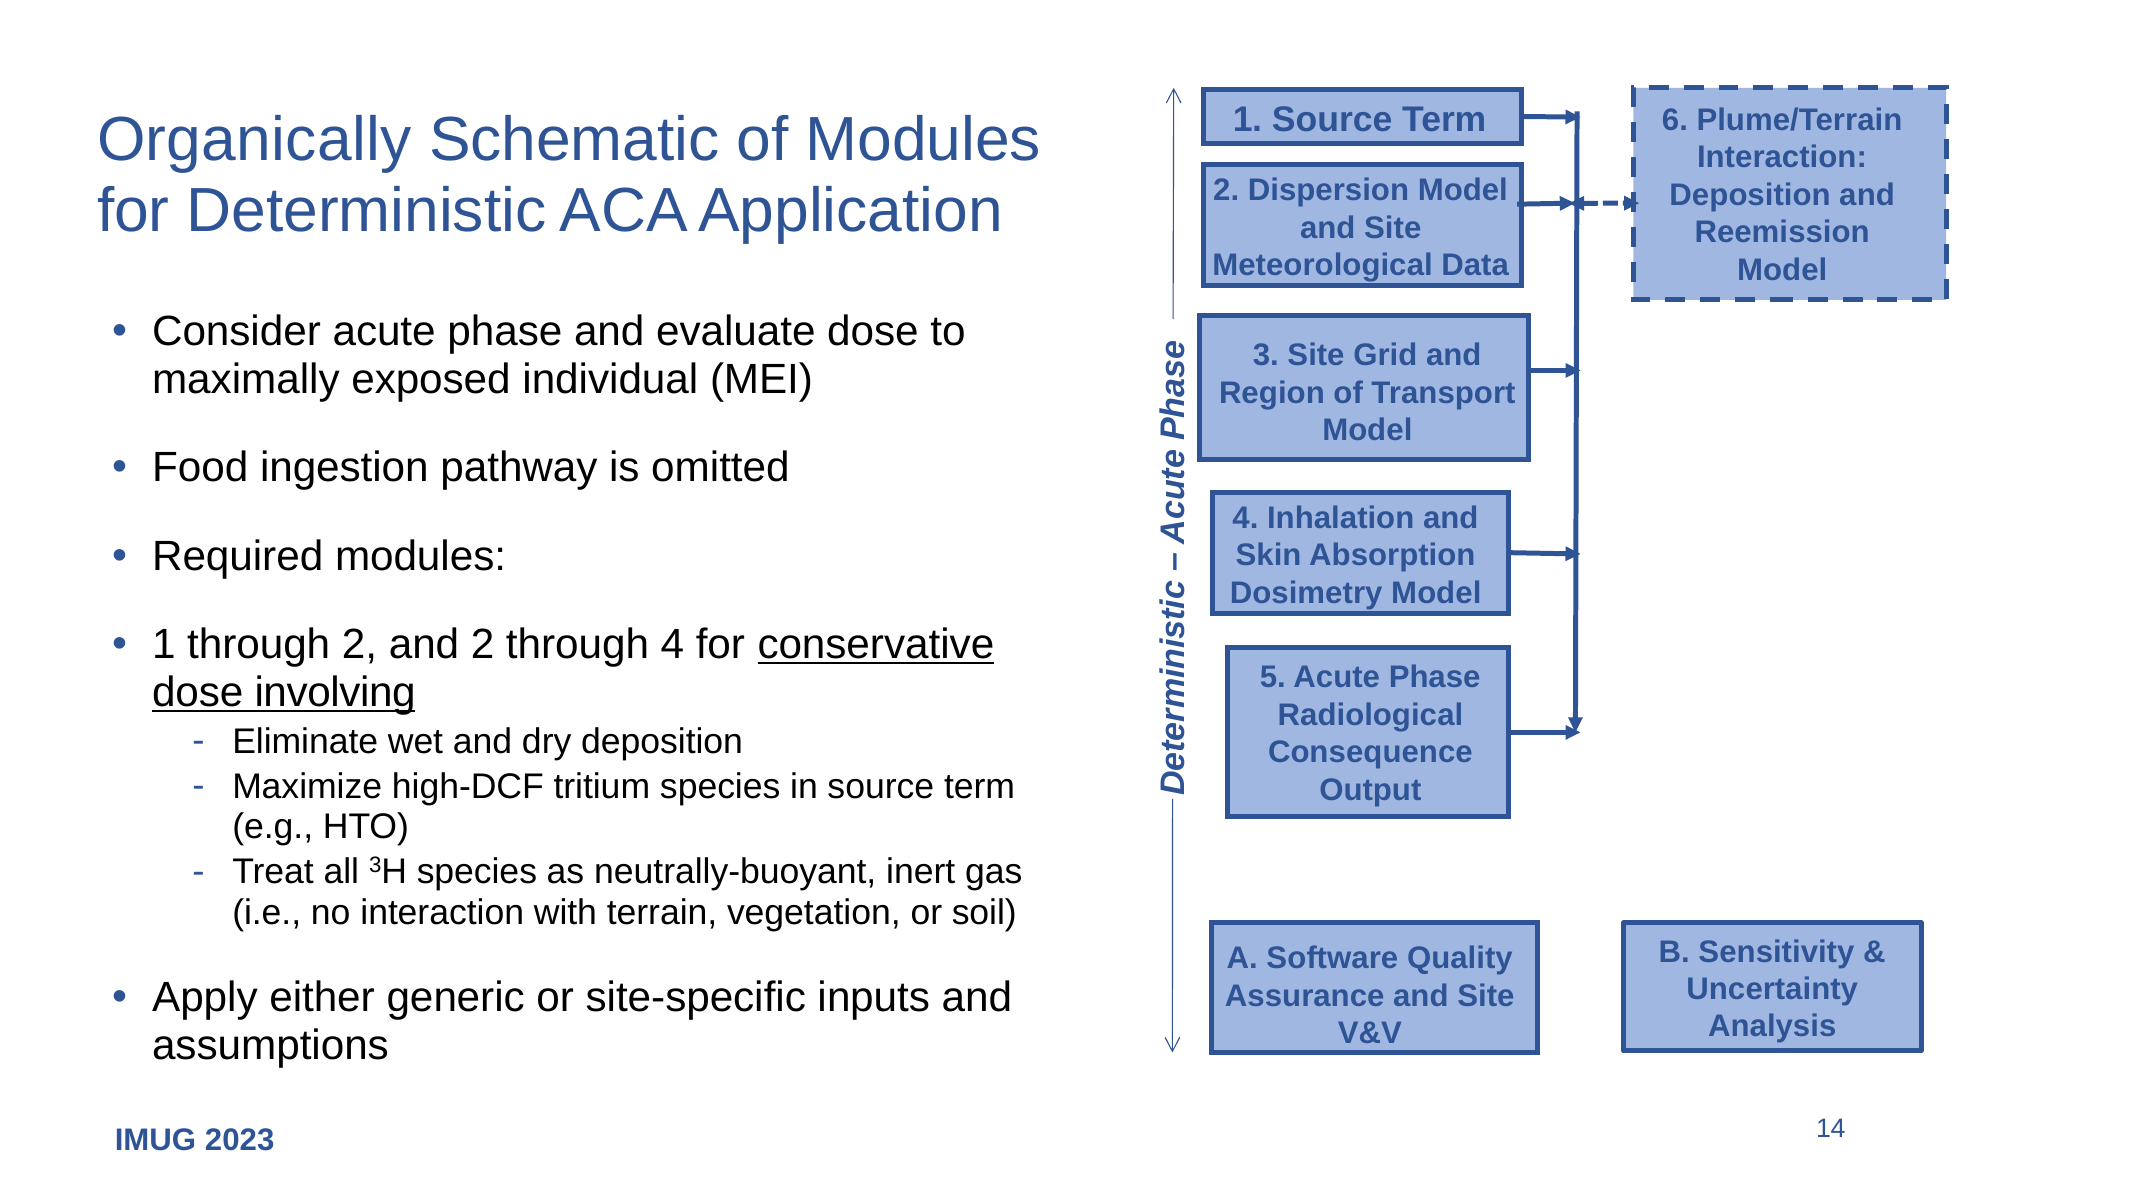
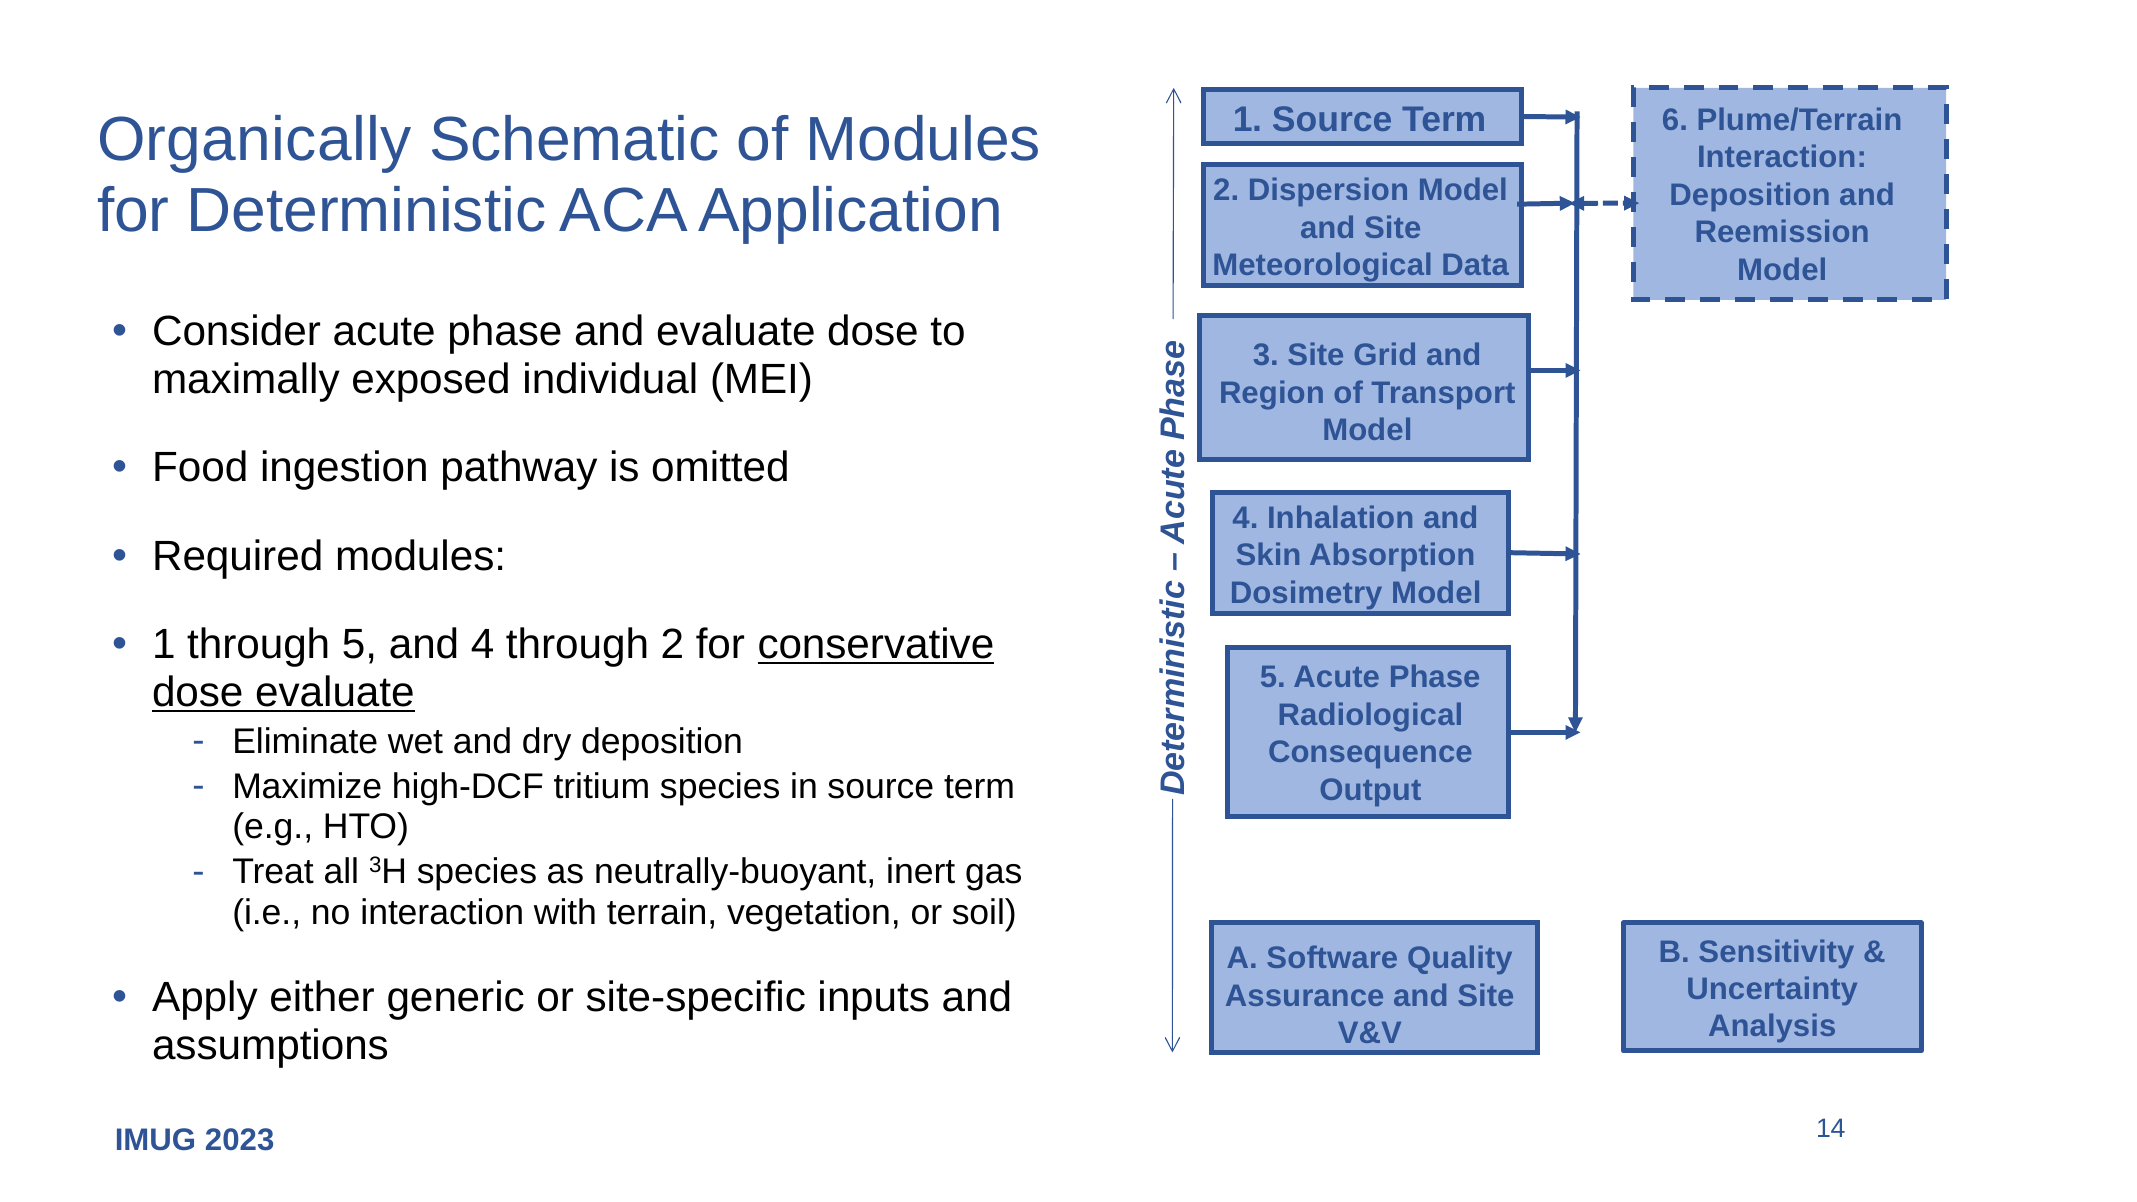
through 2: 2 -> 5 (360, 644)
and 2: 2 -> 4 (483, 644)
through 4: 4 -> 2 (672, 644)
dose involving: involving -> evaluate (335, 693)
